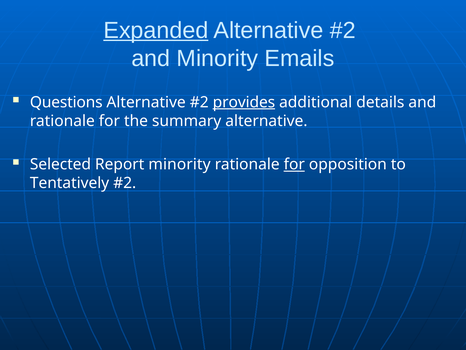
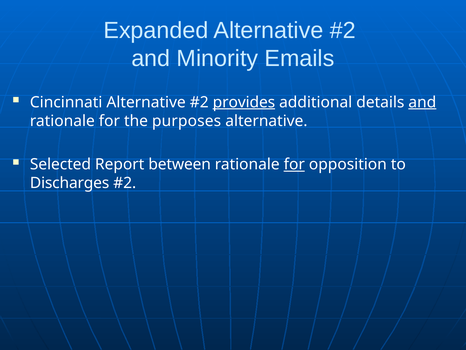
Expanded underline: present -> none (156, 30)
Questions: Questions -> Cincinnati (66, 102)
and underline: none -> present (422, 102)
summary: summary -> purposes (187, 121)
Report minority: minority -> between (180, 164)
Tentatively: Tentatively -> Discharges (70, 183)
